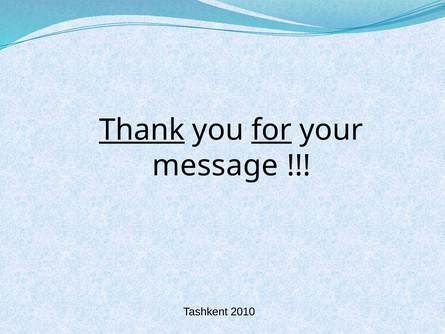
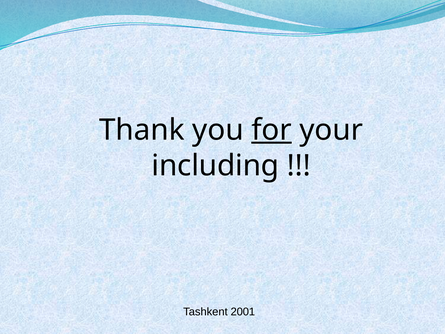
Thank underline: present -> none (142, 130)
message: message -> including (215, 165)
2010: 2010 -> 2001 (243, 312)
